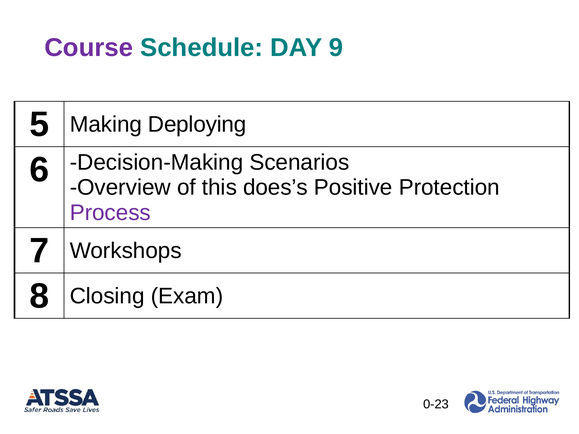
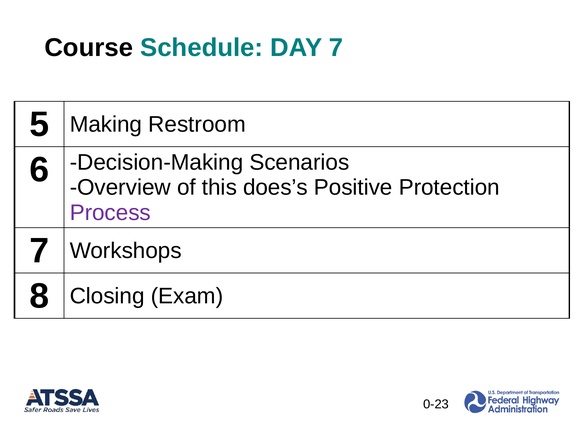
Course colour: purple -> black (89, 48)
DAY 9: 9 -> 7 (336, 48)
Deploying: Deploying -> Restroom (197, 124)
